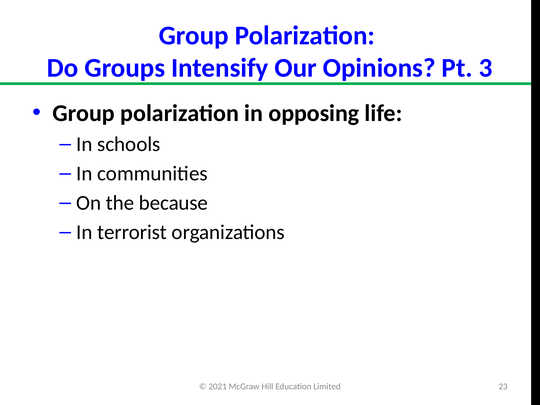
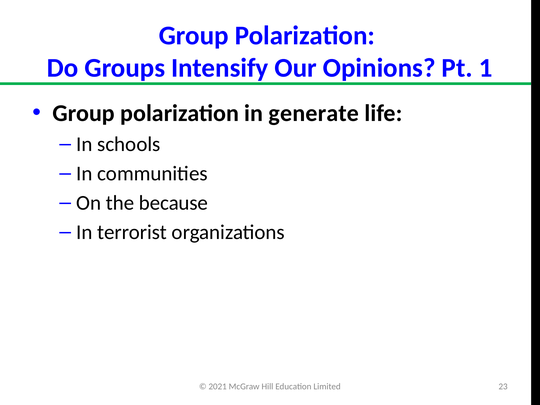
3: 3 -> 1 (486, 68)
opposing: opposing -> generate (314, 113)
